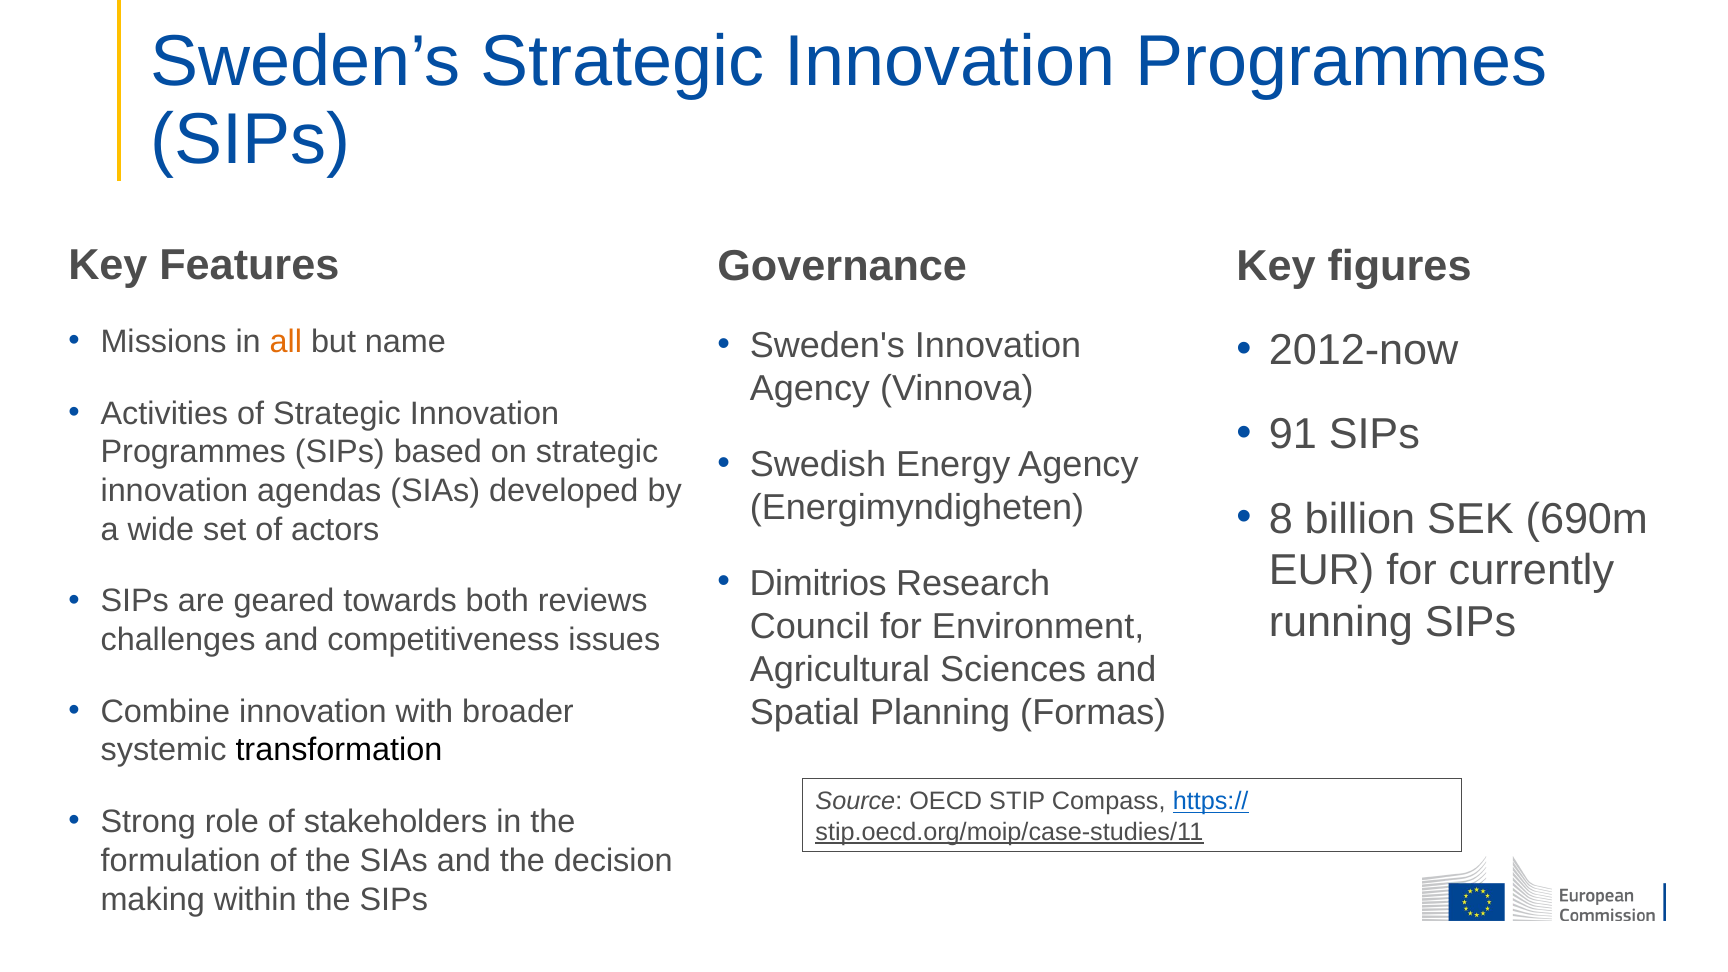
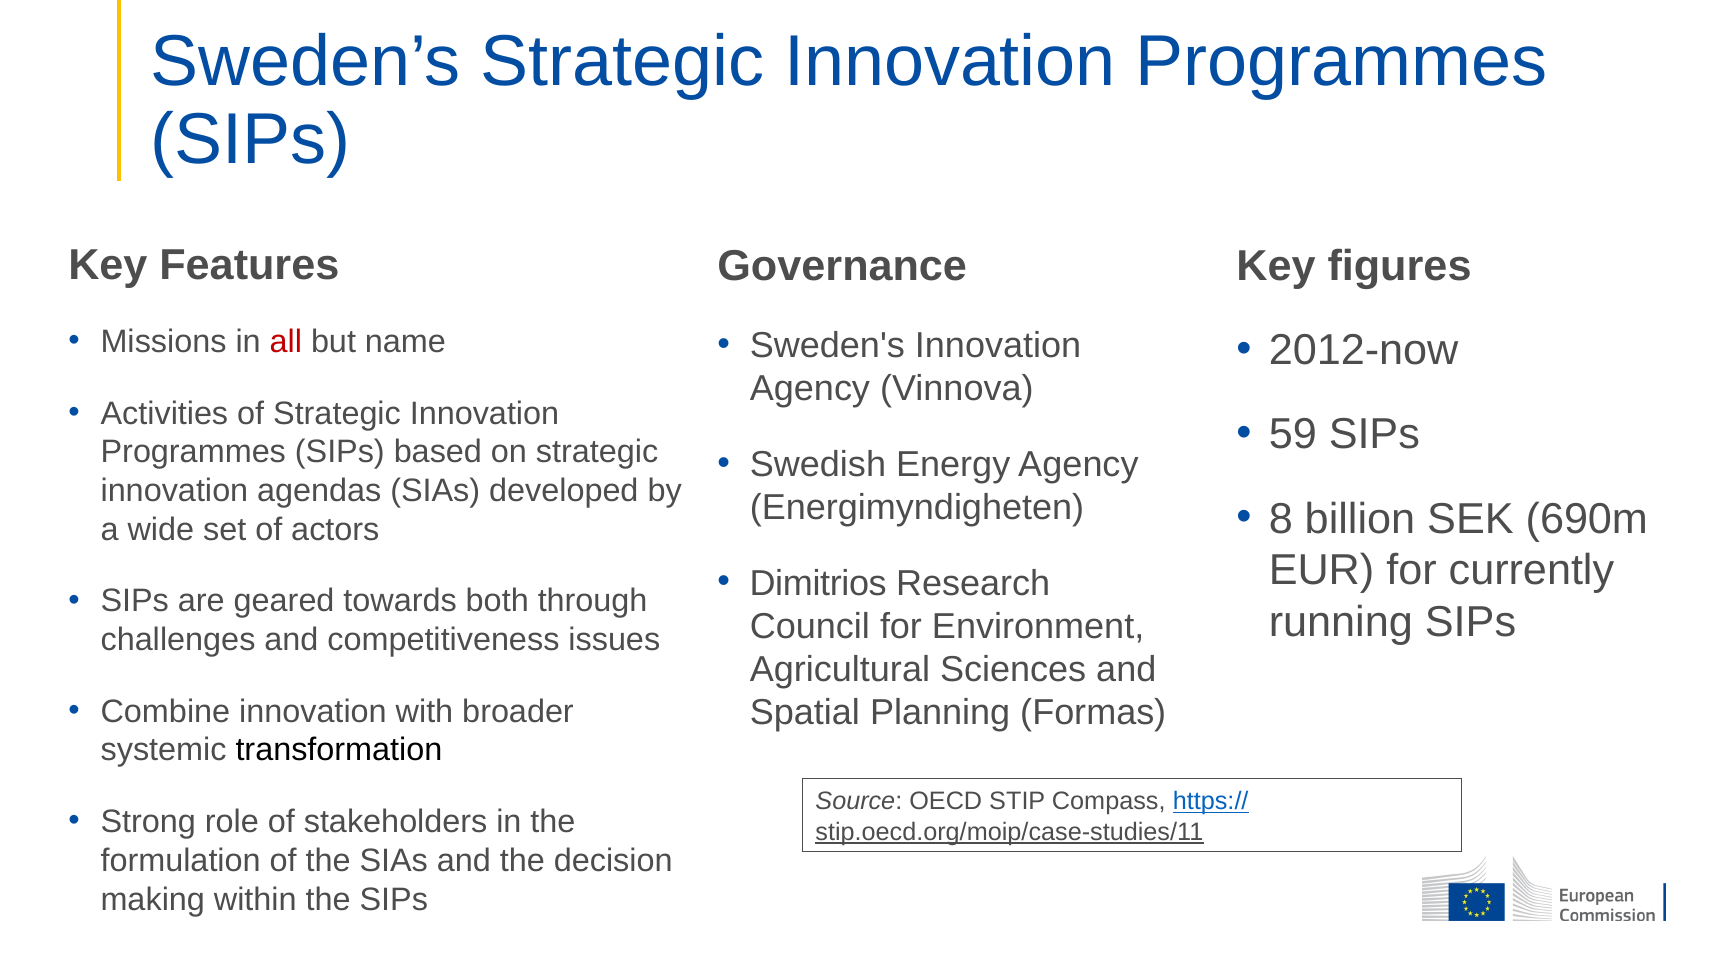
all colour: orange -> red (286, 342)
91: 91 -> 59 (1293, 435)
reviews: reviews -> through (593, 601)
